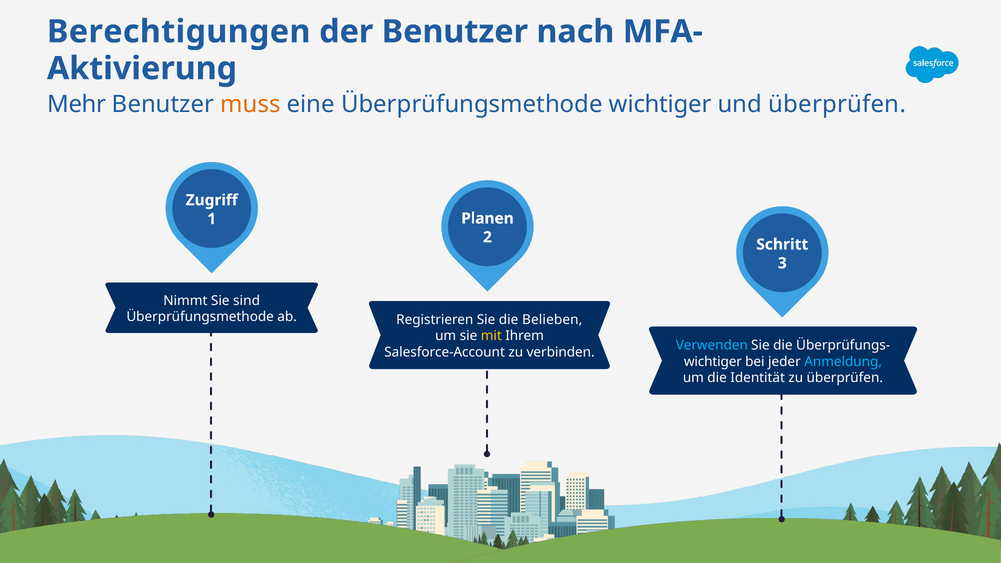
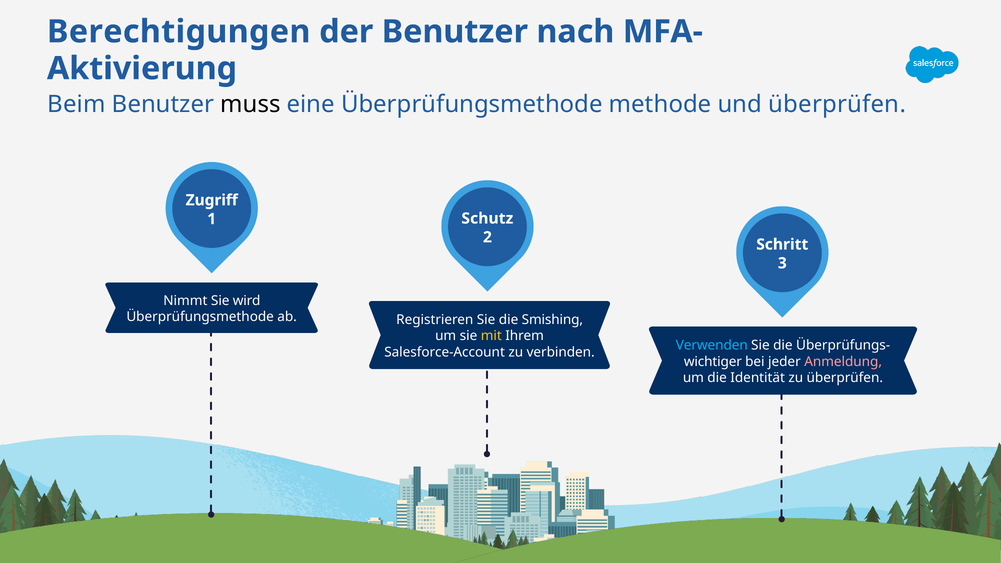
Mehr: Mehr -> Beim (77, 104)
muss colour: orange -> black (250, 104)
Überprüfungsmethode wichtiger: wichtiger -> methode (660, 104)
Planen: Planen -> Schutz (487, 219)
sind: sind -> wird (247, 301)
Belieben: Belieben -> Smishing (552, 320)
Anmeldung colour: light blue -> pink (843, 362)
